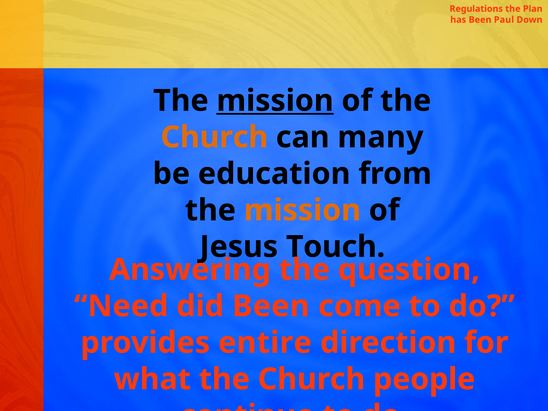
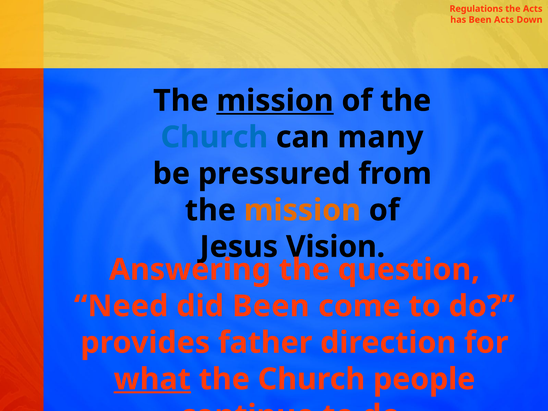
the Plan: Plan -> Acts (533, 9)
Been Paul: Paul -> Acts (504, 20)
Church colour: orange -> blue (214, 137)
education: education -> pressured (274, 174)
Touch: Touch -> Vision (336, 247)
entire: entire -> father (265, 343)
what underline: none -> present (152, 379)
